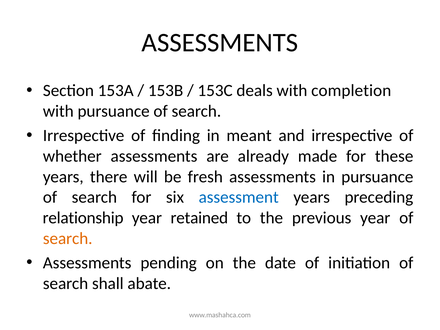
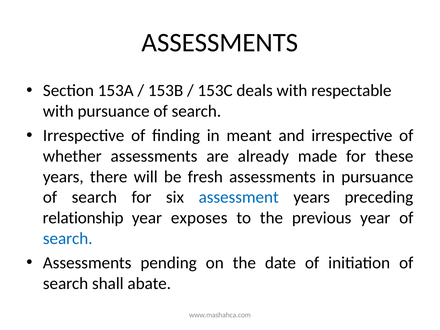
completion: completion -> respectable (351, 91)
retained: retained -> exposes (199, 218)
search colour: orange -> blue (68, 238)
